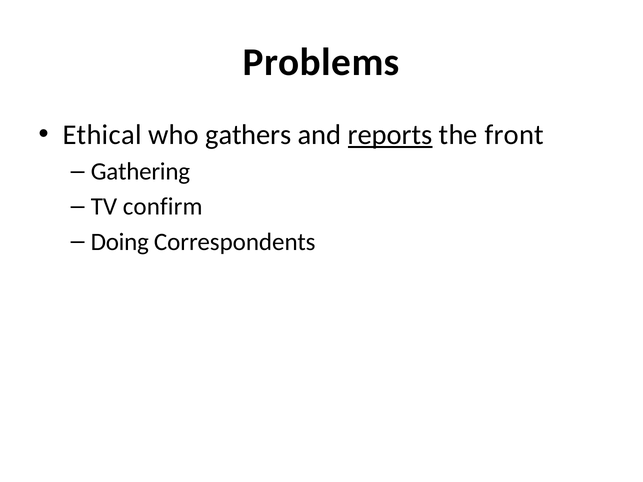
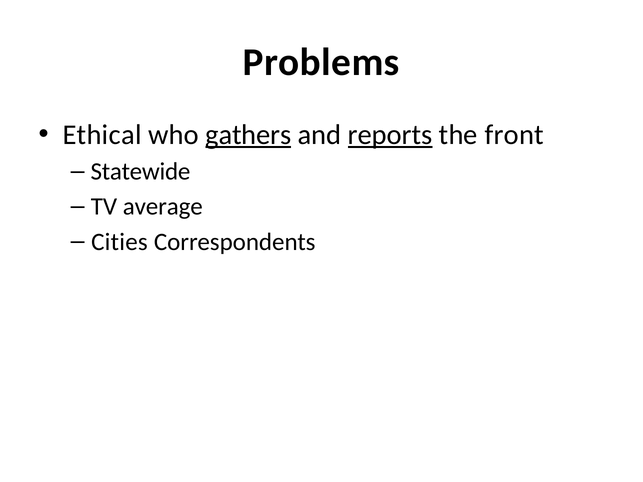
gathers underline: none -> present (248, 135)
Gathering: Gathering -> Statewide (140, 172)
confirm: confirm -> average (163, 207)
Doing: Doing -> Cities (119, 242)
